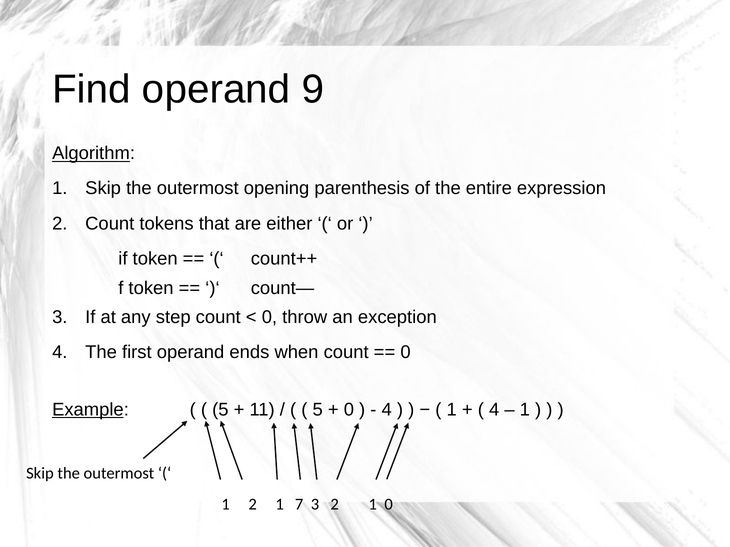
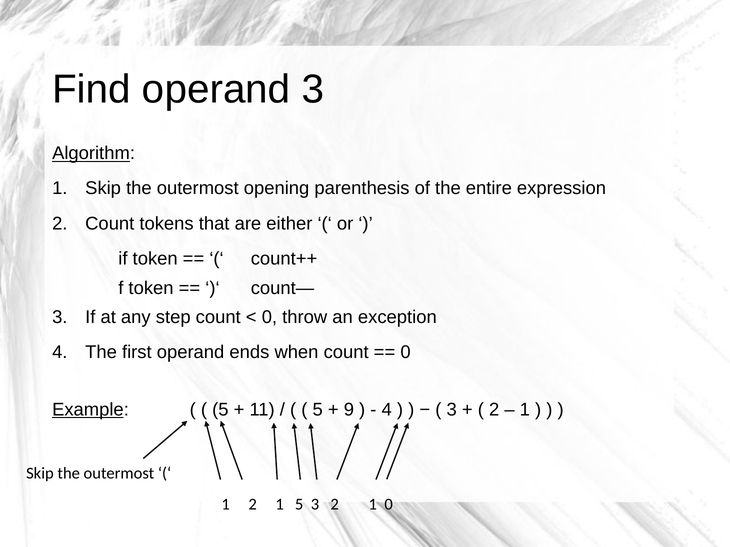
operand 9: 9 -> 3 (313, 89)
0: 0 -> 9 (349, 410)
1: 1 -> 3 (452, 410)
4: 4 -> 2 (494, 410)
1 7: 7 -> 5 (299, 505)
